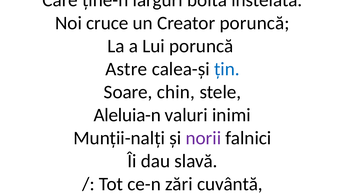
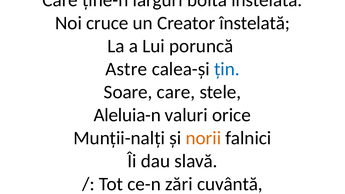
Creator poruncă: poruncă -> înstelată (255, 23)
Soare chin: chin -> care (176, 92)
inimi: inimi -> orice (231, 115)
norii colour: purple -> orange (203, 138)
